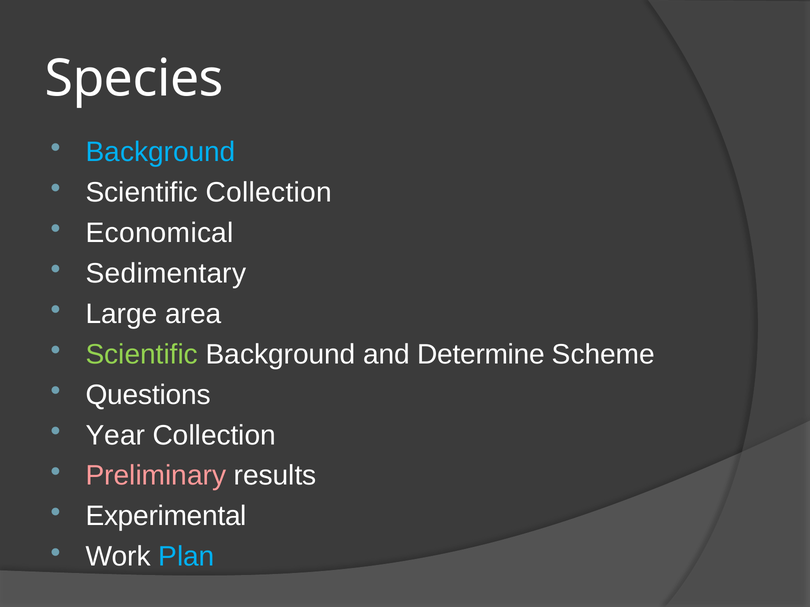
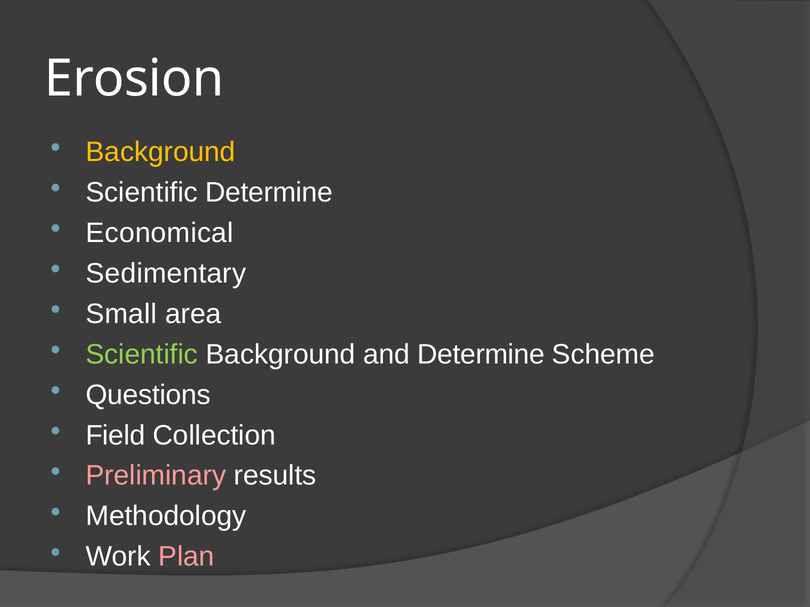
Species: Species -> Erosion (134, 79)
Background colour: light blue -> yellow (161, 152)
Scientific Collection: Collection -> Determine (269, 193)
Large: Large -> Small (121, 314)
Year: Year -> Field (115, 436)
Experimental: Experimental -> Methodology (166, 517)
Plan colour: light blue -> pink (187, 557)
